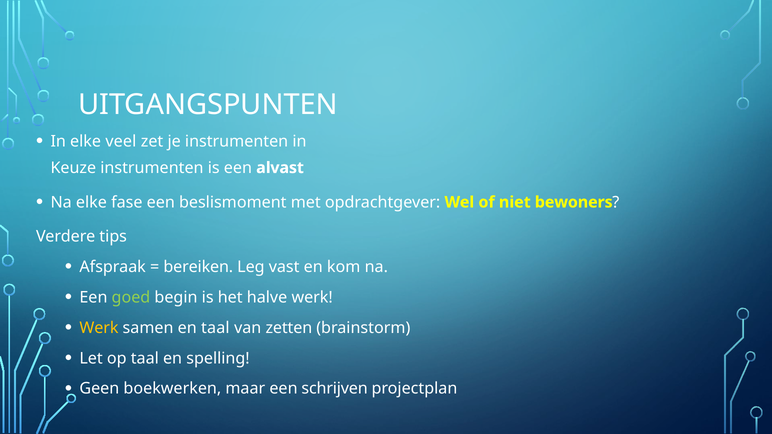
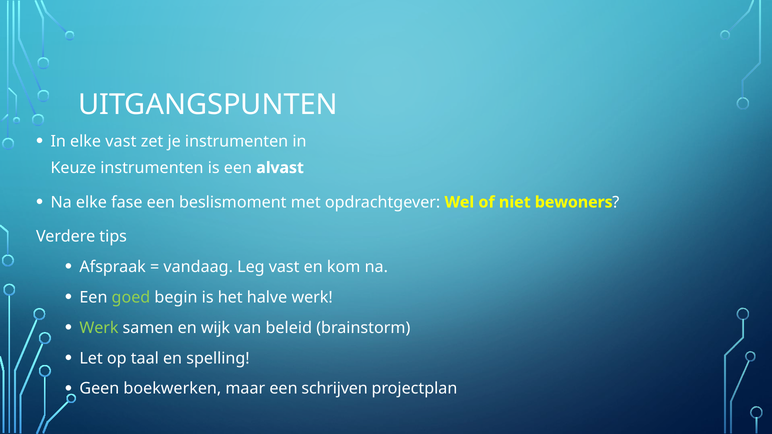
elke veel: veel -> vast (121, 142)
bereiken: bereiken -> vandaag (198, 267)
Werk colour: yellow -> light green (99, 328)
en taal: taal -> wijk (216, 328)
zetten: zetten -> beleid (289, 328)
